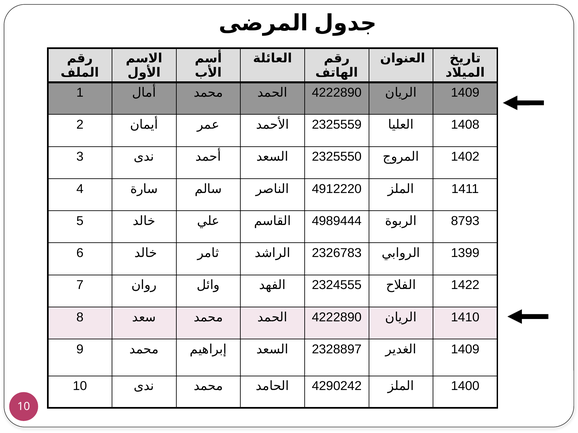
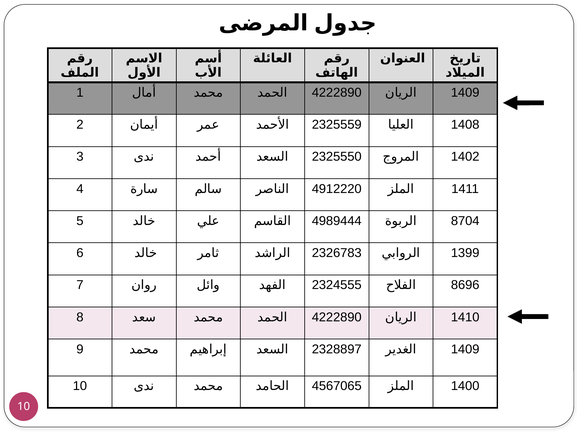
8793: 8793 -> 8704 (465, 221)
1422: 1422 -> 8696 (465, 285)
4290242: 4290242 -> 4567065 (337, 387)
